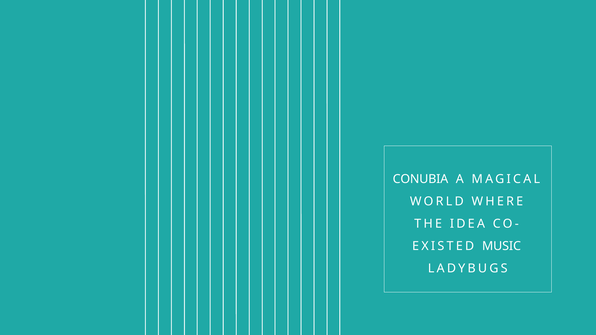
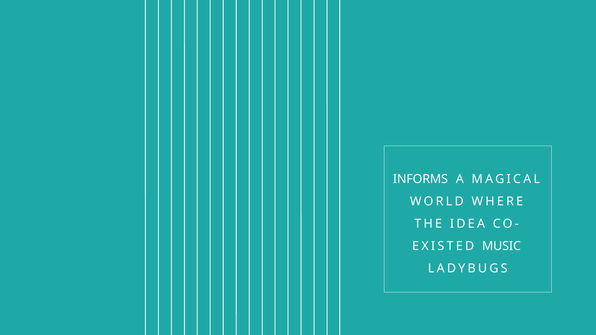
CONUBIA: CONUBIA -> INFORMS (420, 179)
